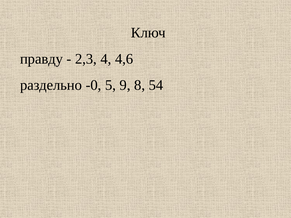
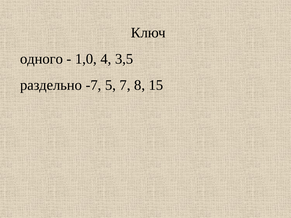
правду: правду -> одного (41, 59)
2,3: 2,3 -> 1,0 (86, 59)
4,6: 4,6 -> 3,5 (124, 59)
-0: -0 -> -7 (94, 85)
9: 9 -> 7 (125, 85)
54: 54 -> 15 (156, 85)
